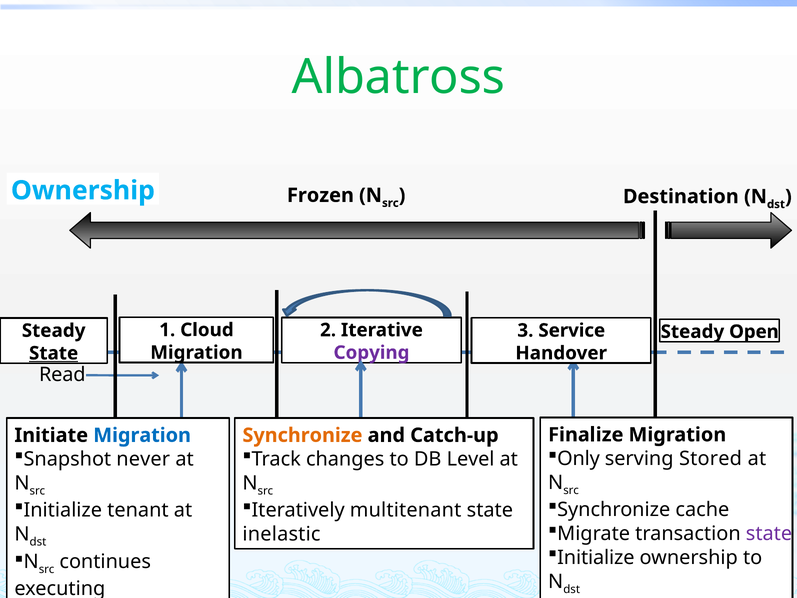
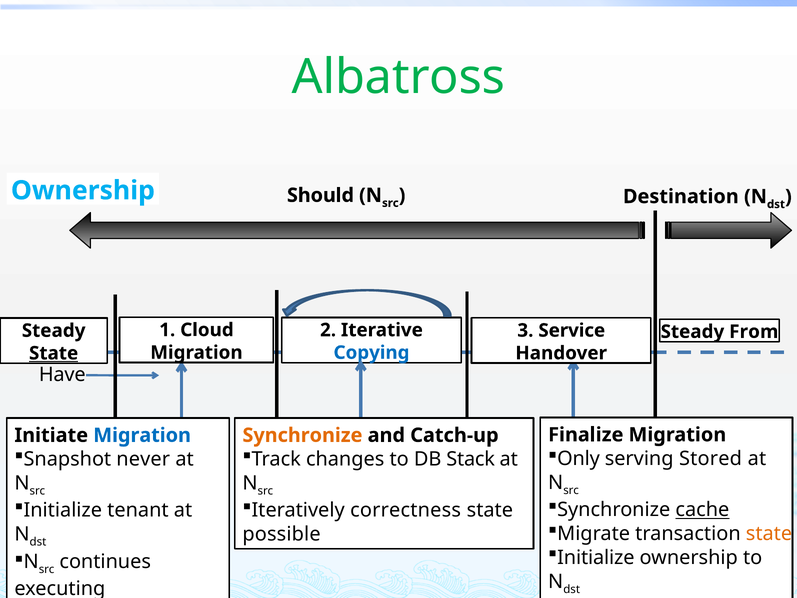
Frozen: Frozen -> Should (321, 195)
Open: Open -> From (754, 332)
Copying colour: purple -> blue (371, 353)
Read: Read -> Have (62, 375)
Level: Level -> Stack (471, 459)
cache underline: none -> present (702, 510)
multitenant: multitenant -> correctness (406, 510)
state colour: purple -> orange (769, 534)
inelastic: inelastic -> possible (282, 534)
